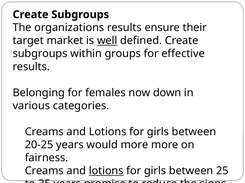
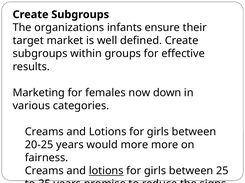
organizations results: results -> infants (124, 28)
well underline: present -> none (107, 41)
Belonging: Belonging -> Marketing (39, 93)
